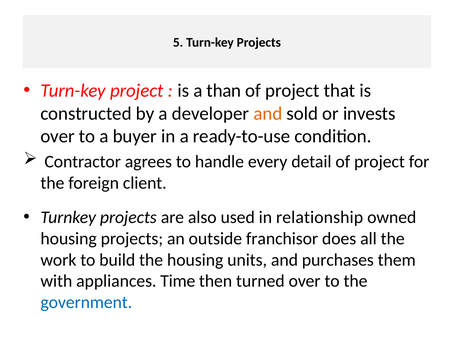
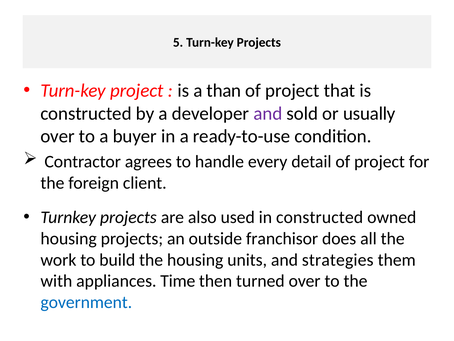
and colour: orange -> purple (268, 113)
invests: invests -> usually (369, 113)
in relationship: relationship -> constructed (320, 217)
purchases: purchases -> strategies (338, 259)
